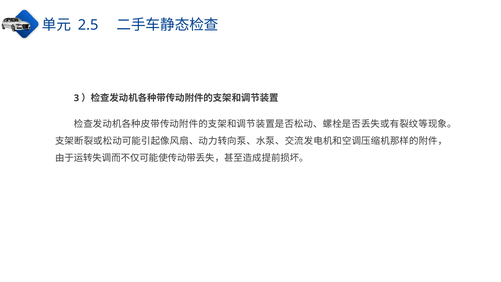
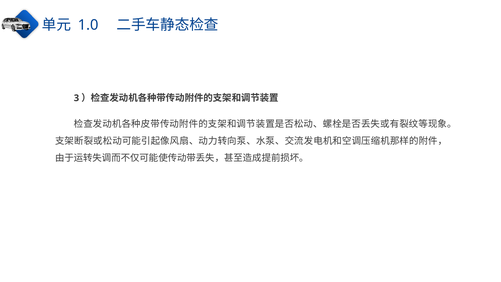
2.5: 2.5 -> 1.0 (88, 25)
